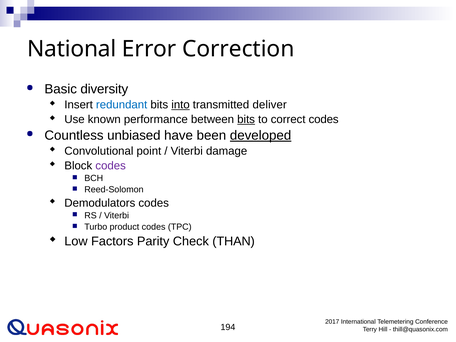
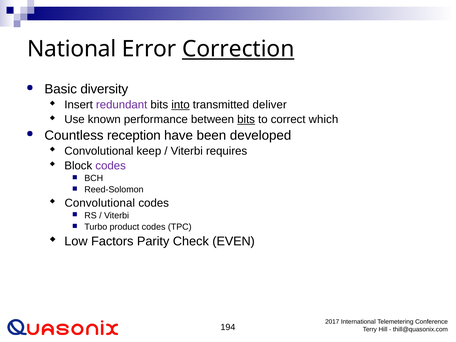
Correction underline: none -> present (238, 49)
redundant colour: blue -> purple (122, 105)
correct codes: codes -> which (324, 119)
unbiased: unbiased -> reception (134, 135)
developed underline: present -> none (261, 135)
point: point -> keep (149, 151)
damage: damage -> requires (227, 151)
Demodulators: Demodulators -> Convolutional (100, 203)
THAN: THAN -> EVEN (234, 241)
